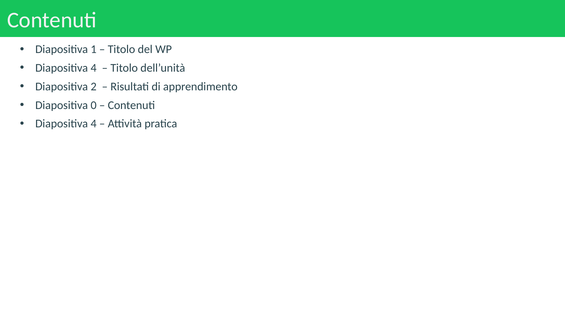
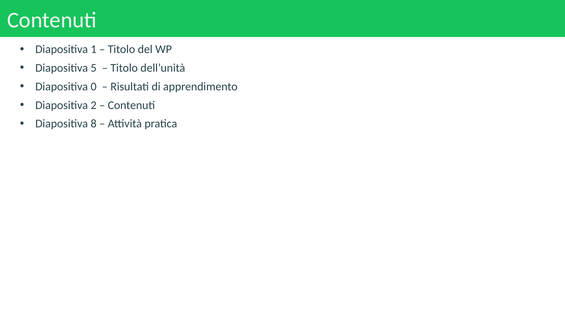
4: 4 -> 5 (94, 68)
2: 2 -> 0 (94, 86)
0: 0 -> 2 (94, 105)
4: 4 -> 8 (94, 124)
